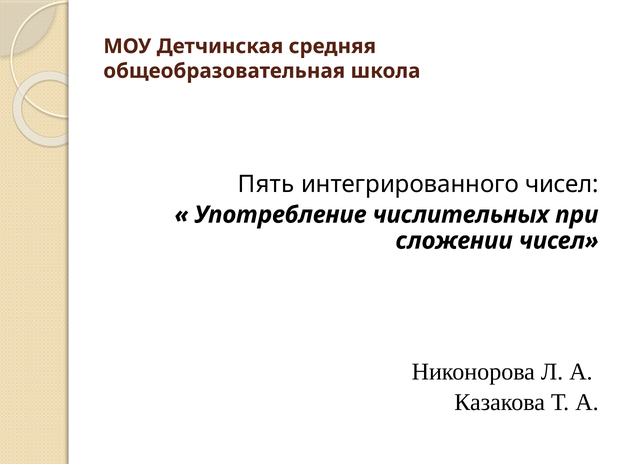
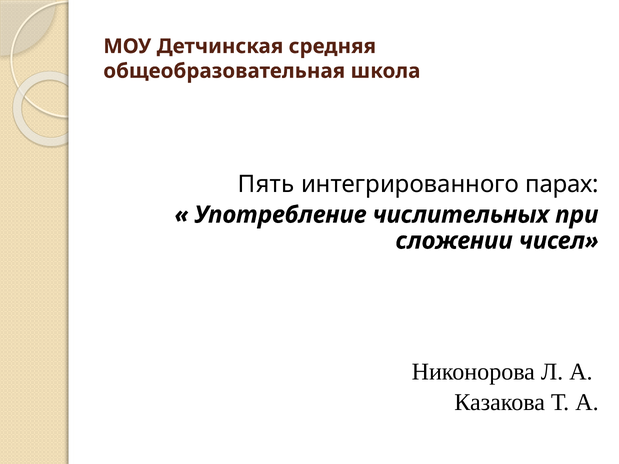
интегрированного чисел: чисел -> парах (562, 184)
